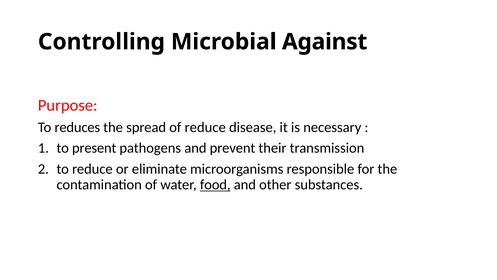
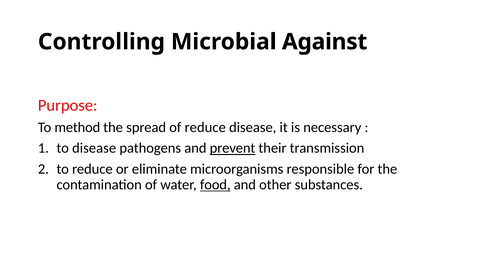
reduces: reduces -> method (77, 127)
to present: present -> disease (94, 148)
prevent underline: none -> present (233, 148)
